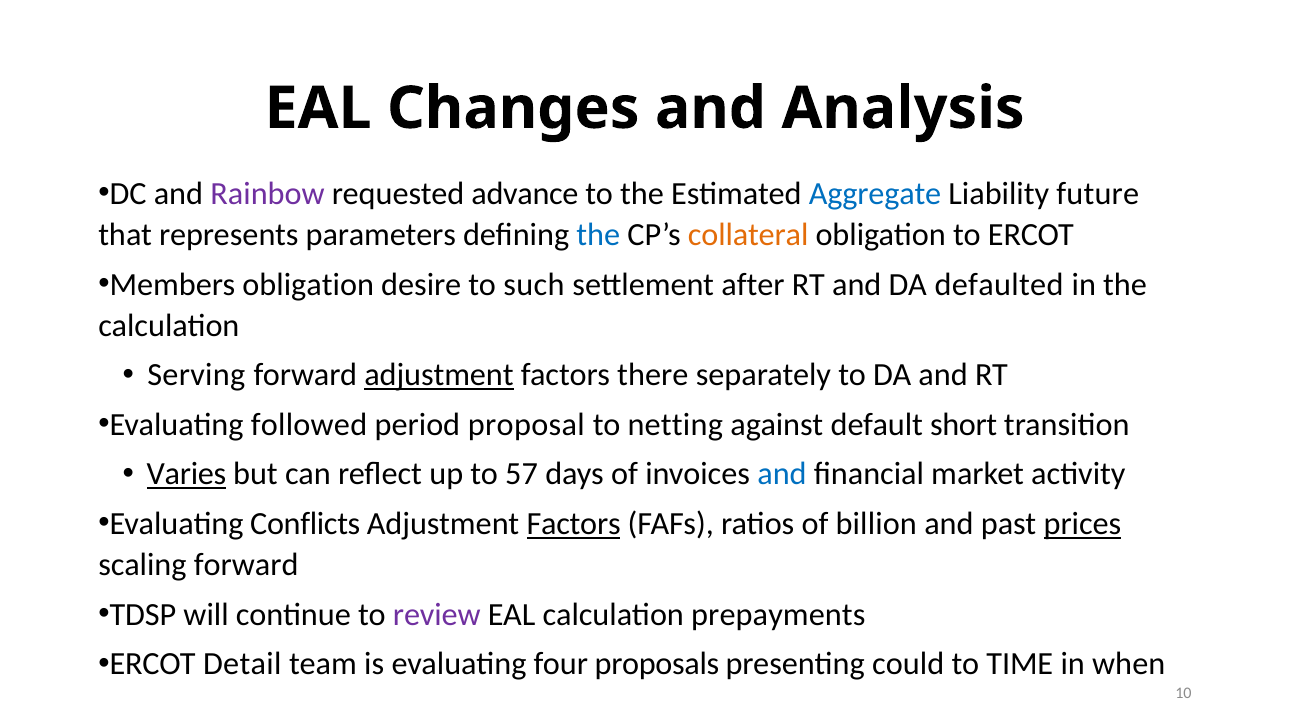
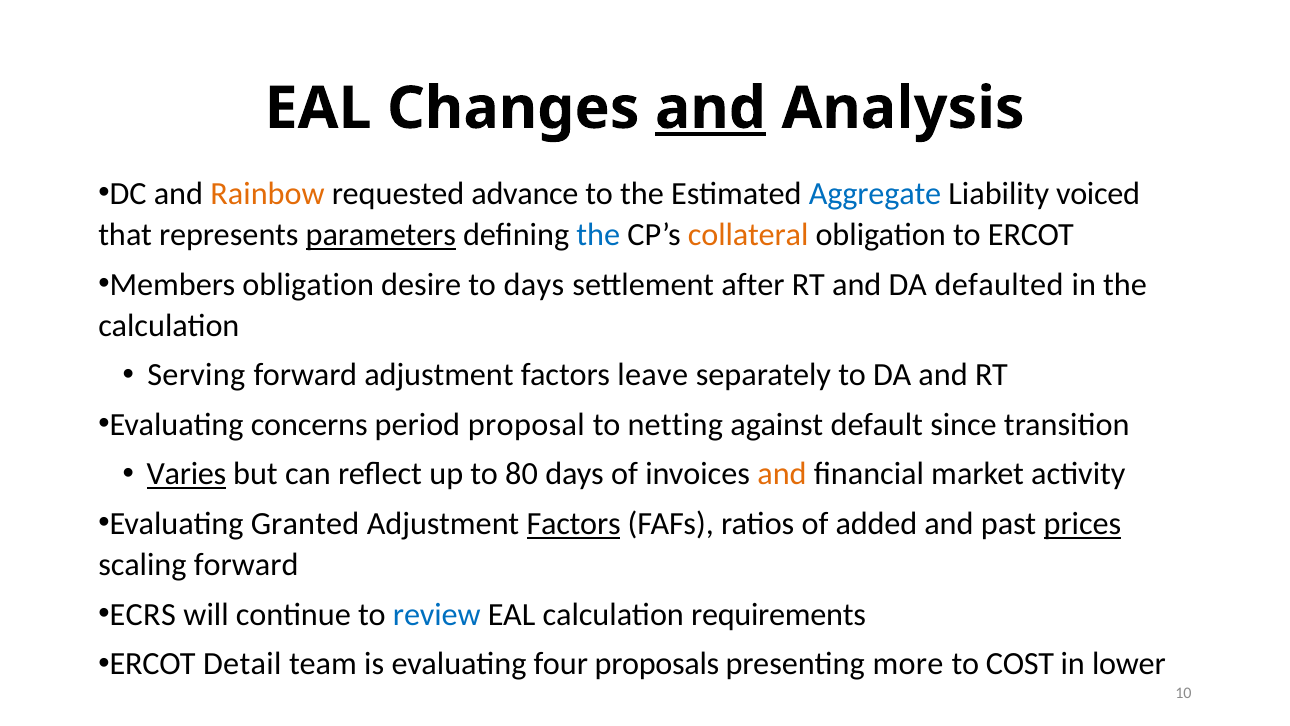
and underline: none -> present (710, 108)
Rainbow colour: purple -> orange (268, 193)
future: future -> voiced (1098, 193)
parameters underline: none -> present (381, 235)
to such: such -> days (534, 284)
adjustment underline: present -> none (439, 375)
there: there -> leave (653, 375)
followed: followed -> concerns (309, 425)
short: short -> since (964, 425)
57: 57 -> 80 (522, 474)
and colour: blue -> orange (782, 474)
Conflicts: Conflicts -> Granted (305, 524)
billion: billion -> added (876, 524)
TDSP: TDSP -> ECRS (143, 614)
review colour: purple -> blue (437, 614)
prepayments: prepayments -> requirements (779, 614)
could: could -> more (908, 664)
TIME: TIME -> COST (1020, 664)
when: when -> lower (1129, 664)
